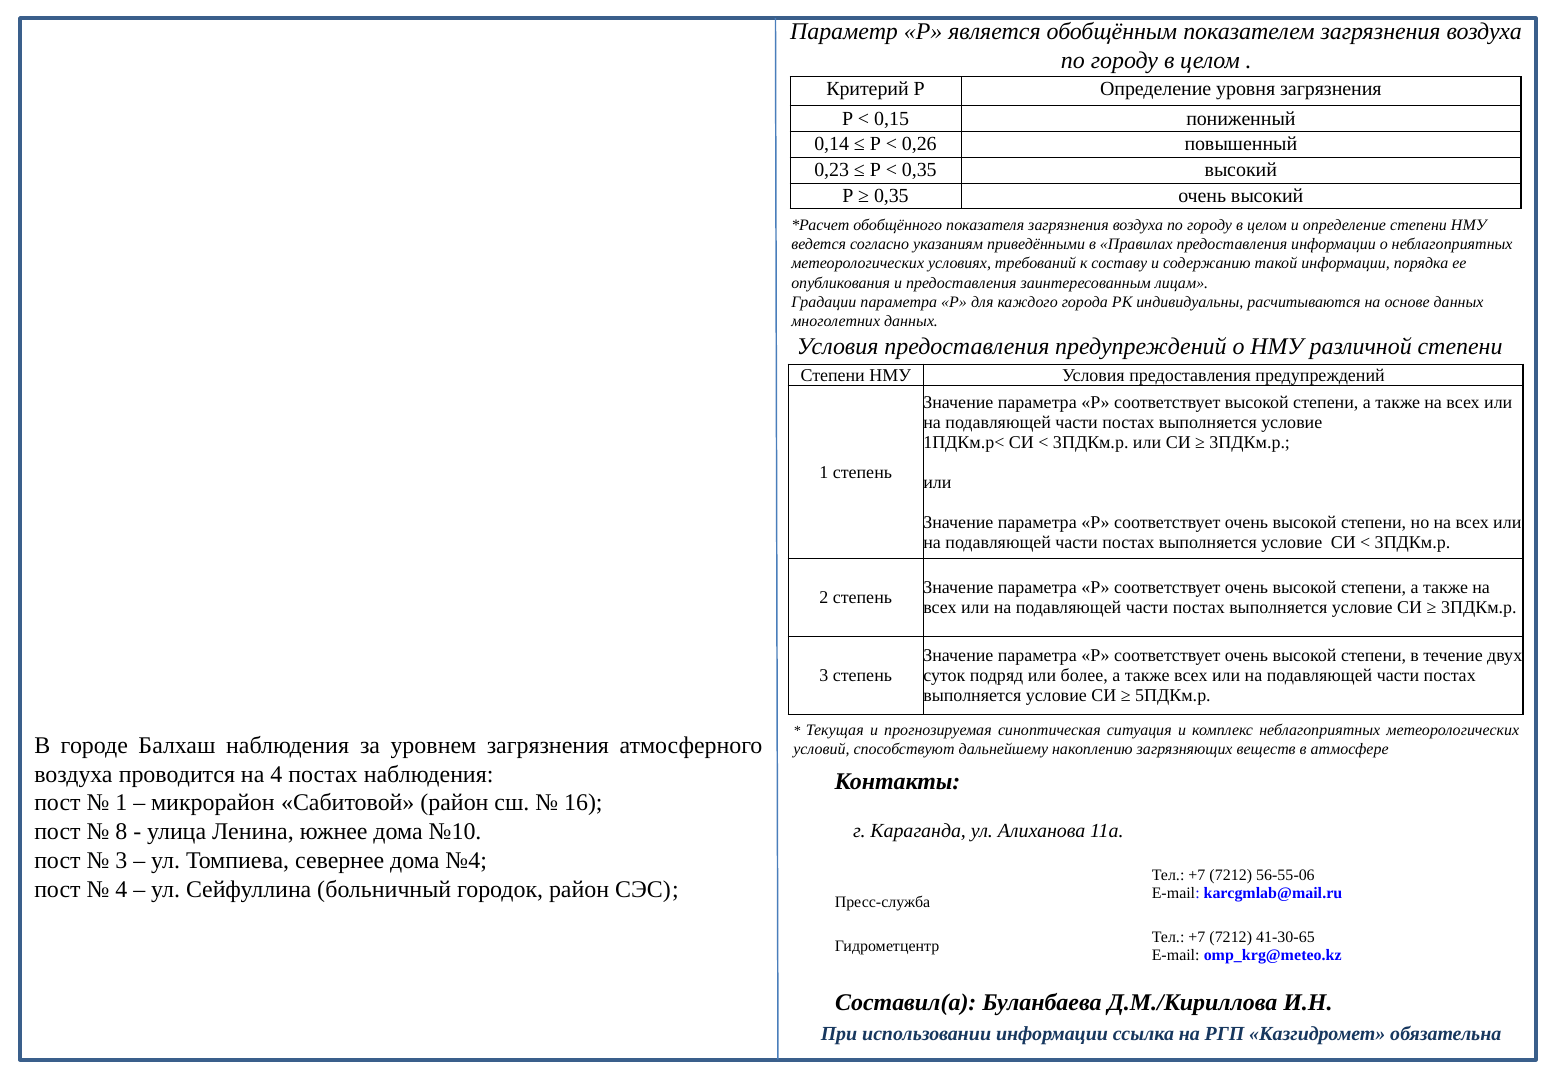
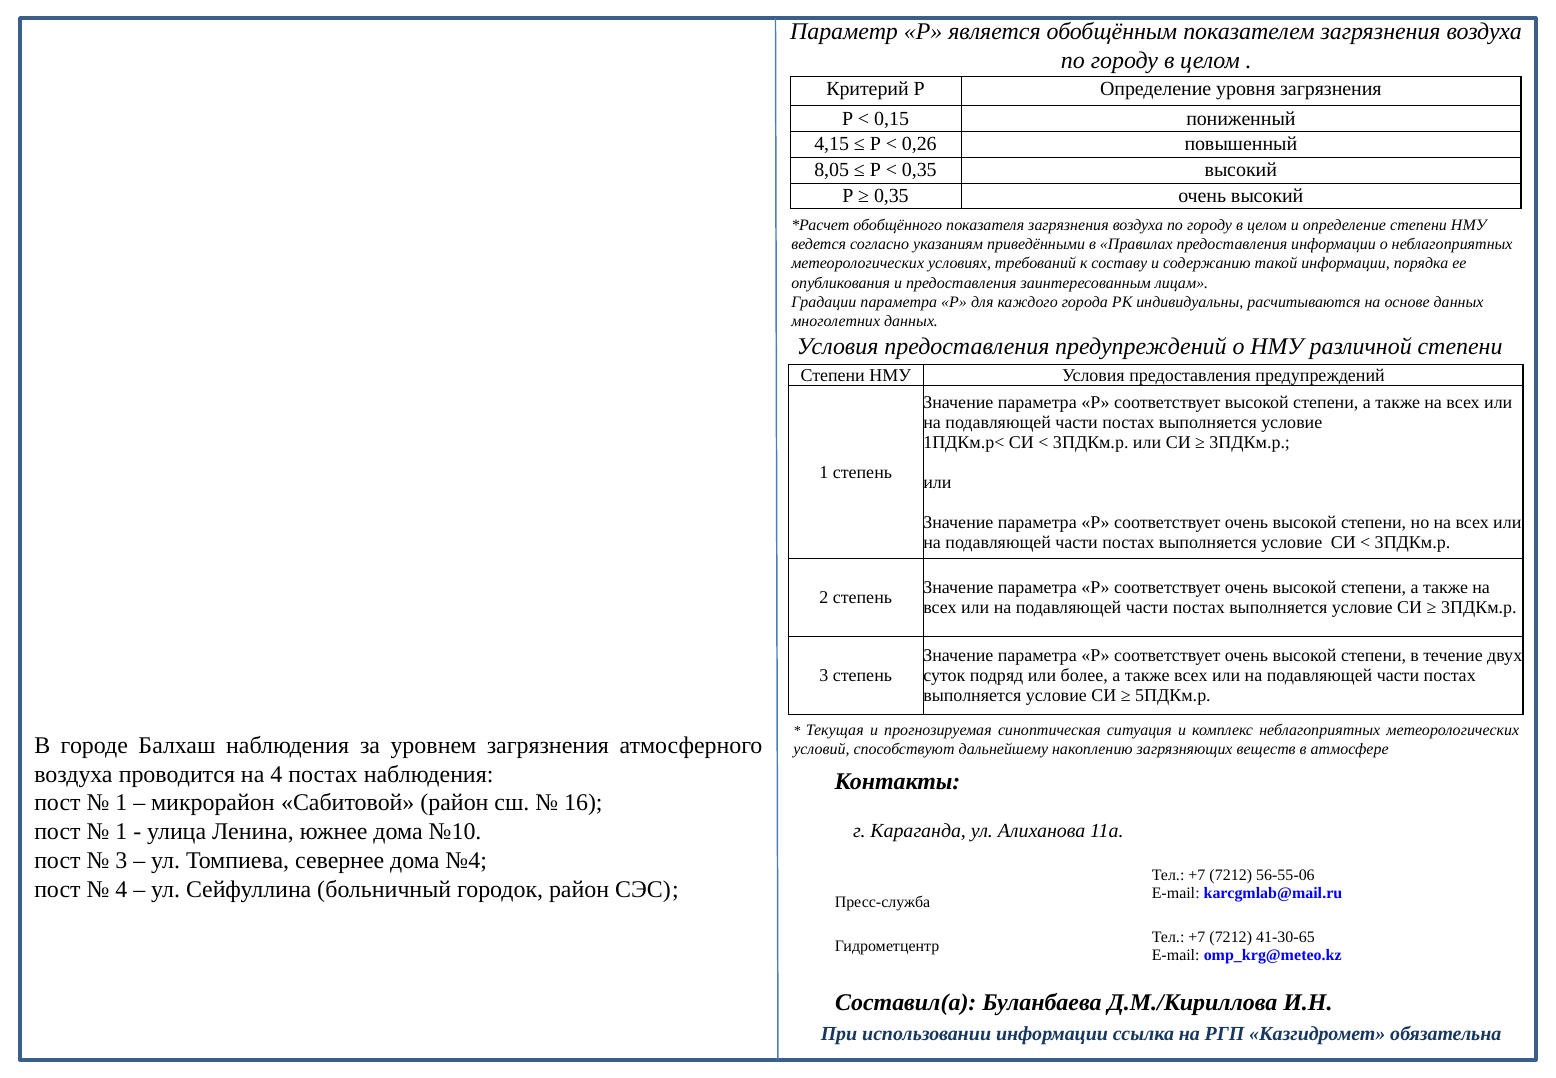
0,14: 0,14 -> 4,15 (832, 144)
0,23: 0,23 -> 8,05 (832, 170)
8: 8 -> 1 (121, 831)
